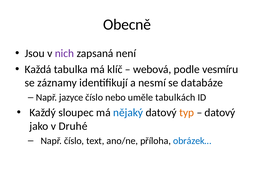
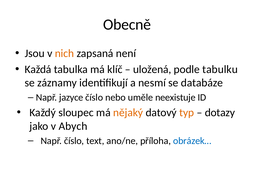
nich colour: purple -> orange (64, 53)
webová: webová -> uložená (152, 69)
vesmíru: vesmíru -> tabulku (220, 69)
tabulkách: tabulkách -> neexistuje (175, 97)
nějaký colour: blue -> orange (128, 112)
datový: datový -> dotazy (220, 112)
Druhé: Druhé -> Abych (73, 126)
